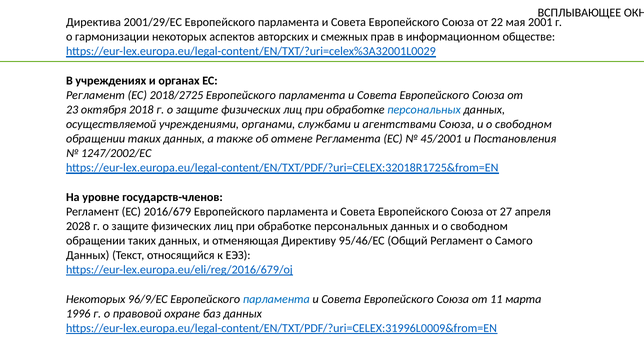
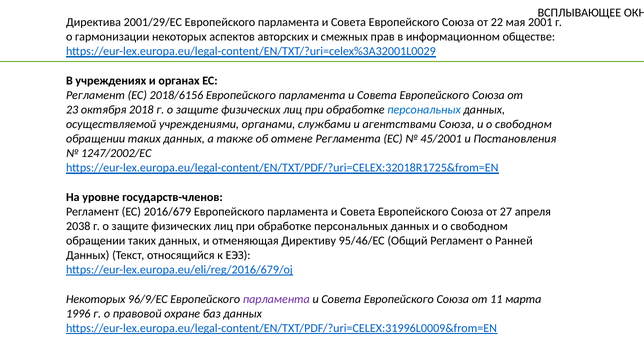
2018/2725: 2018/2725 -> 2018/6156 (176, 95)
2028: 2028 -> 2038 (78, 226)
Самого: Самого -> Ранней (514, 240)
парламента colour: blue -> purple (276, 298)
